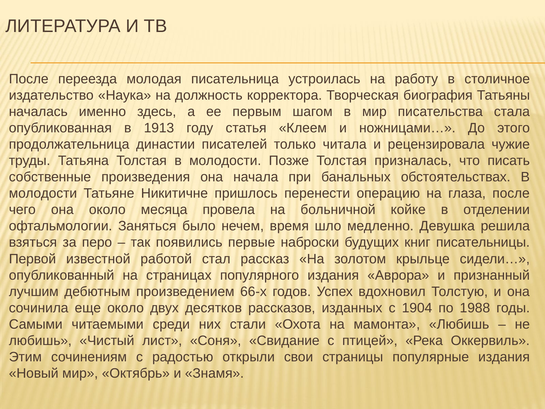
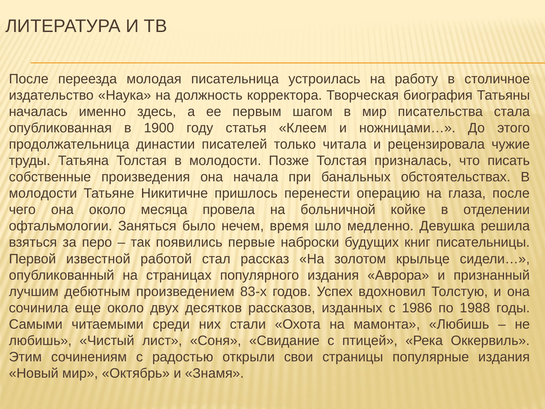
1913: 1913 -> 1900 (159, 128)
66-х: 66-х -> 83-х (253, 291)
1904: 1904 -> 1986 (417, 308)
